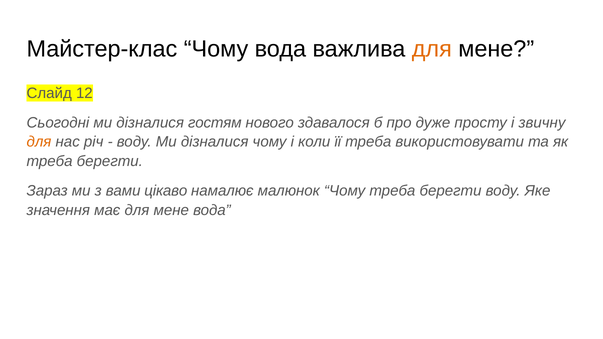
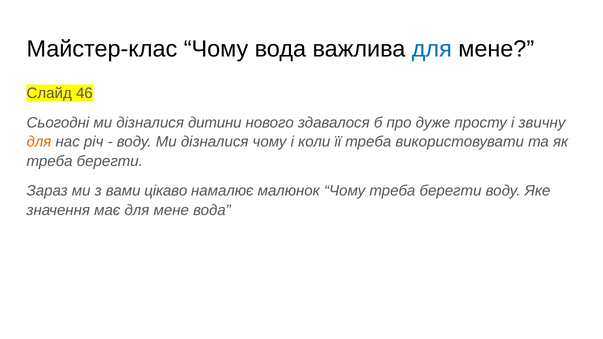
для colour: orange -> blue (432, 49)
12: 12 -> 46 (84, 93)
гостям: гостям -> дитини (215, 123)
